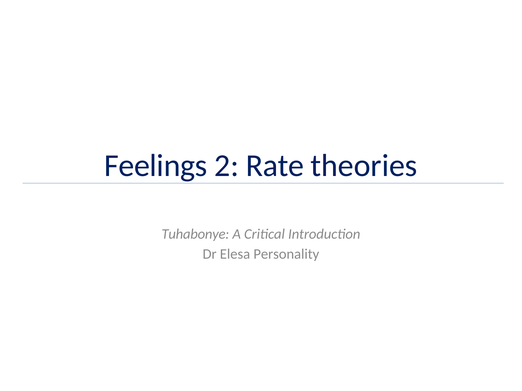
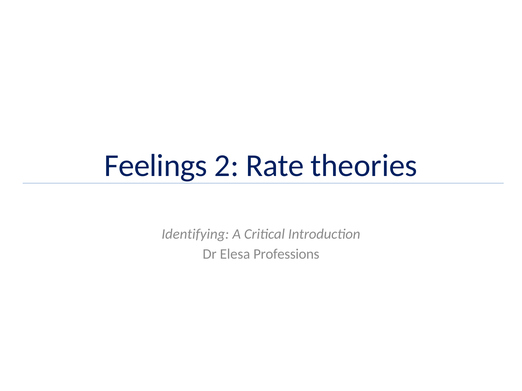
Tuhabonye: Tuhabonye -> Identifying (195, 234)
Personality: Personality -> Professions (286, 255)
